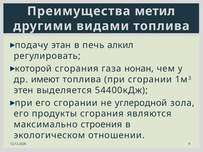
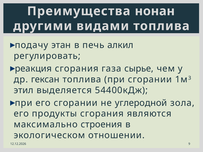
метил: метил -> нонан (155, 11)
которой: которой -> реакция (33, 69)
нонан: нонан -> сырье (139, 69)
имеют: имеют -> гексан (45, 80)
этен: этен -> этил (24, 90)
